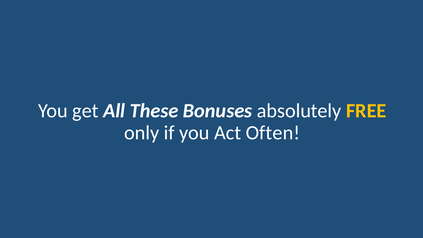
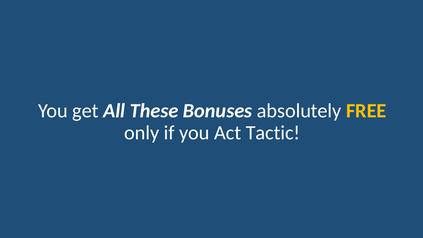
Often: Often -> Tactic (273, 133)
